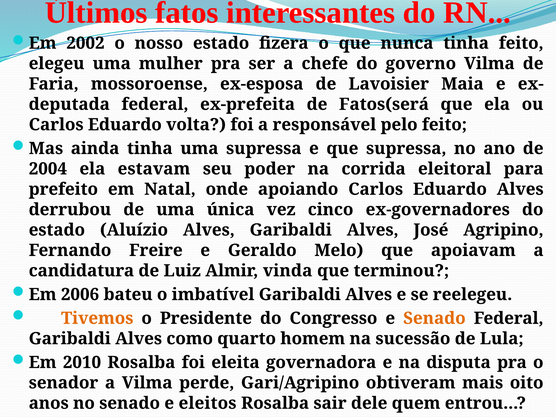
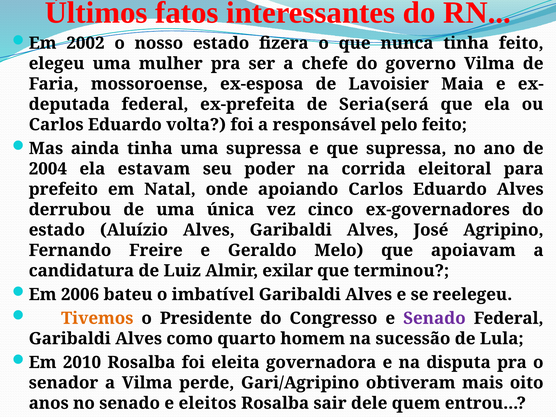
Fatos(será: Fatos(será -> Seria(será (384, 104)
vinda: vinda -> exilar (288, 271)
Senado colour: orange -> purple (434, 318)
